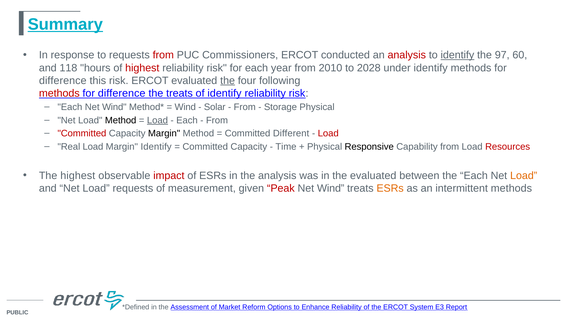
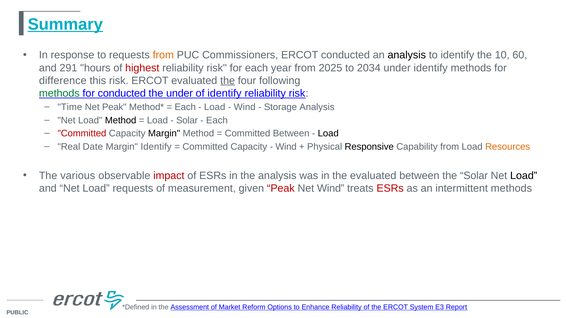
from colour: red -> orange (163, 55)
analysis colour: red -> black (407, 55)
identify underline: present -> none (457, 55)
97: 97 -> 10 (502, 55)
118: 118 -> 291 (68, 68)
2010: 2010 -> 2025 (330, 68)
2028: 2028 -> 2034 (369, 68)
methods colour: red -> green (59, 93)
difference: difference -> conducted (122, 93)
the treats: treats -> under (180, 93)
Each: Each -> Time (70, 107)
Wind: Wind -> Peak (114, 107)
Wind: Wind -> Each (185, 107)
Solar: Solar -> Load (215, 107)
From: From -> Wind (245, 107)
Storage Physical: Physical -> Analysis (317, 107)
Load underline: present -> none (157, 120)
Each: Each -> Solar (187, 120)
From: From -> Each (217, 120)
Committed Different: Different -> Between (291, 134)
Load colour: red -> black (328, 134)
Real Load: Load -> Date (93, 147)
Time: Time -> Wind (286, 147)
Resources colour: red -> orange (508, 147)
The highest: highest -> various (78, 176)
the Each: Each -> Solar (474, 176)
Load colour: orange -> black (524, 176)
ESRs colour: orange -> red (390, 189)
